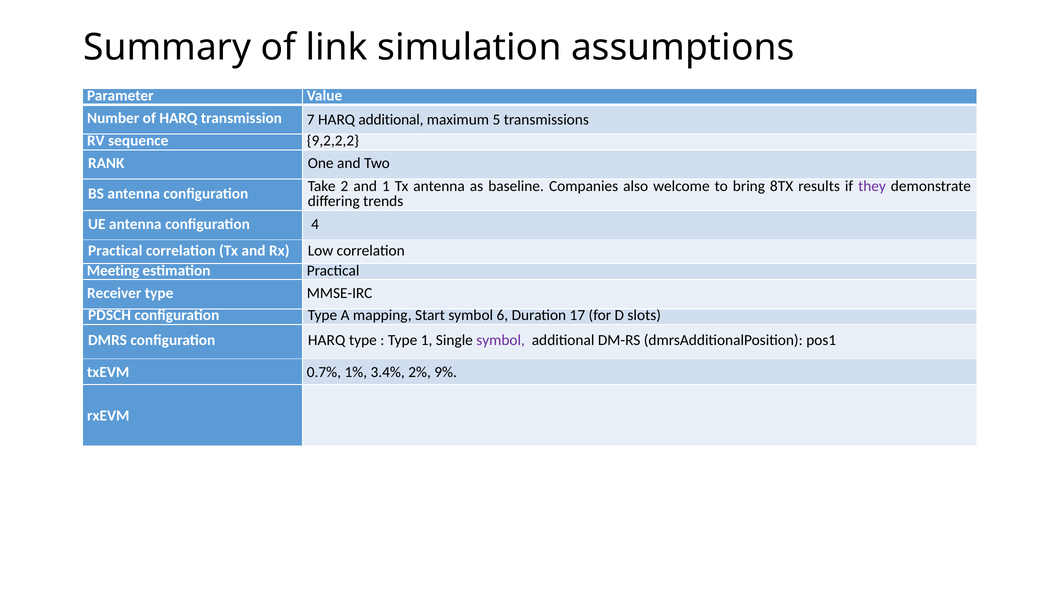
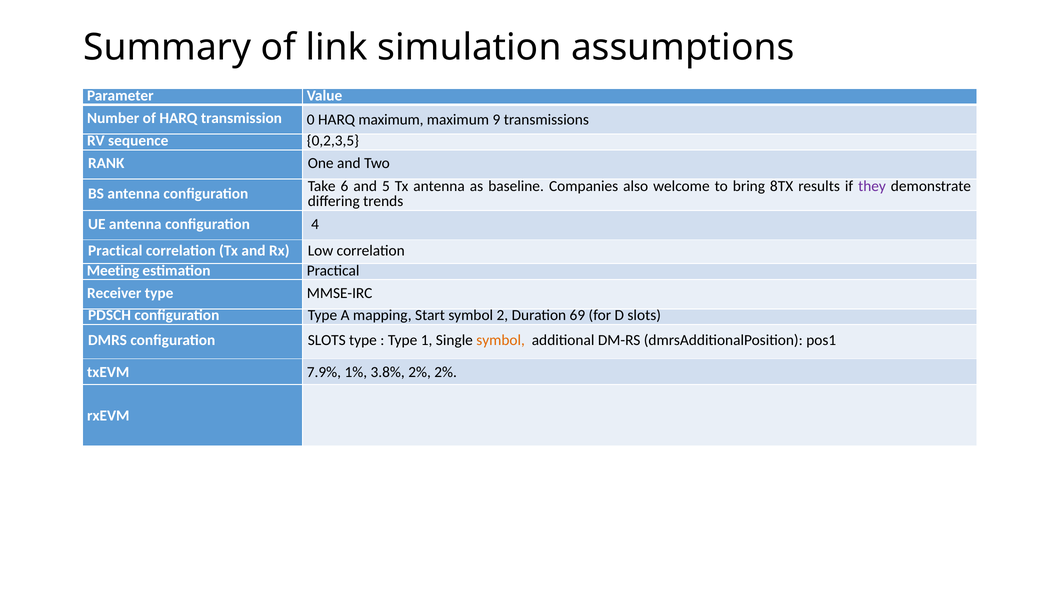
7: 7 -> 0 (311, 120)
HARQ additional: additional -> maximum (391, 120)
5: 5 -> 9 (496, 120)
9,2,2,2: 9,2,2,2 -> 0,2,3,5 (333, 141)
2: 2 -> 6 (344, 186)
and 1: 1 -> 5 (386, 186)
6: 6 -> 2 (502, 315)
17: 17 -> 69 (577, 315)
configuration HARQ: HARQ -> SLOTS (327, 340)
symbol colour: purple -> orange (501, 340)
0.7%: 0.7% -> 7.9% (324, 372)
3.4%: 3.4% -> 3.8% (388, 372)
2% 9%: 9% -> 2% (446, 372)
